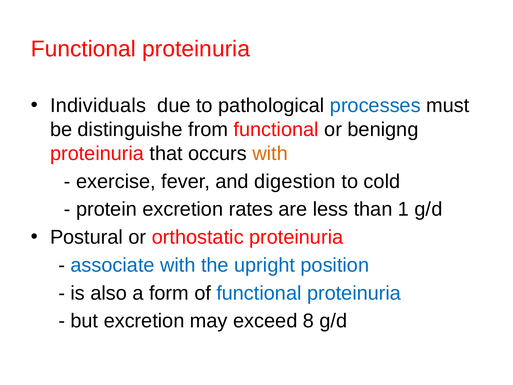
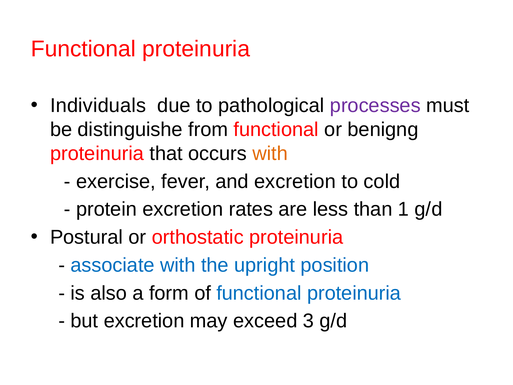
processes colour: blue -> purple (375, 106)
and digestion: digestion -> excretion (295, 181)
8: 8 -> 3 (309, 321)
